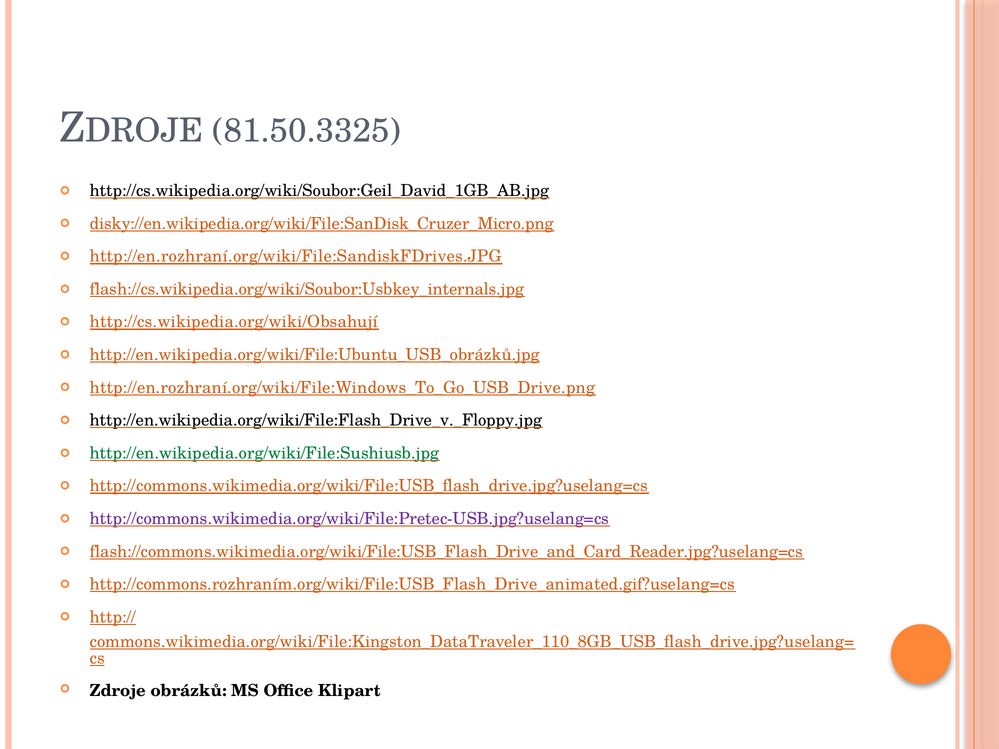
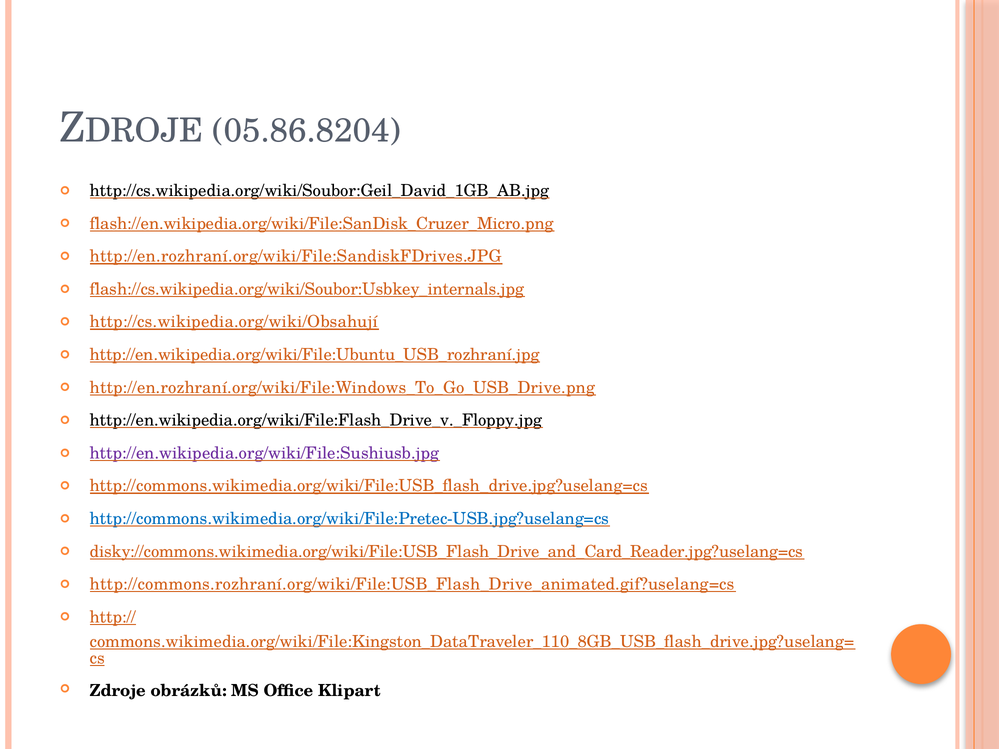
81.50.3325: 81.50.3325 -> 05.86.8204 (307, 131)
disky://en.wikipedia.org/wiki/File:SanDisk_Cruzer_Micro.png: disky://en.wikipedia.org/wiki/File:SanDisk_Cruzer_Micro.png -> flash://en.wikipedia.org/wiki/File:SanDisk_Cruzer_Micro.png (322, 224)
http://en.wikipedia.org/wiki/File:Ubuntu_USB_obrázků.jpg: http://en.wikipedia.org/wiki/File:Ubuntu_USB_obrázků.jpg -> http://en.wikipedia.org/wiki/File:Ubuntu_USB_rozhraní.jpg (315, 355)
http://en.wikipedia.org/wiki/File:Sushiusb.jpg colour: green -> purple (264, 453)
http://commons.wikimedia.org/wiki/File:Pretec-USB.jpg?uselang=cs colour: purple -> blue (349, 519)
flash://commons.wikimedia.org/wiki/File:USB_Flash_Drive_and_Card_Reader.jpg?uselang=cs: flash://commons.wikimedia.org/wiki/File:USB_Flash_Drive_and_Card_Reader.jpg?uselang=cs -> disky://commons.wikimedia.org/wiki/File:USB_Flash_Drive_and_Card_Reader.jpg?uselang=cs (446, 552)
http://commons.rozhraním.org/wiki/File:USB_Flash_Drive_animated.gif?uselang=cs: http://commons.rozhraním.org/wiki/File:USB_Flash_Drive_animated.gif?uselang=cs -> http://commons.rozhraní.org/wiki/File:USB_Flash_Drive_animated.gif?uselang=cs (412, 585)
